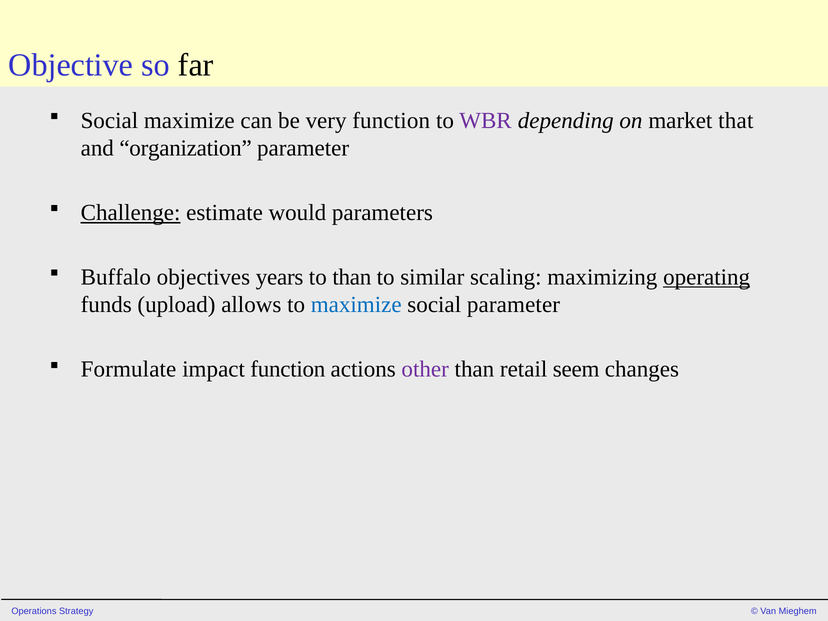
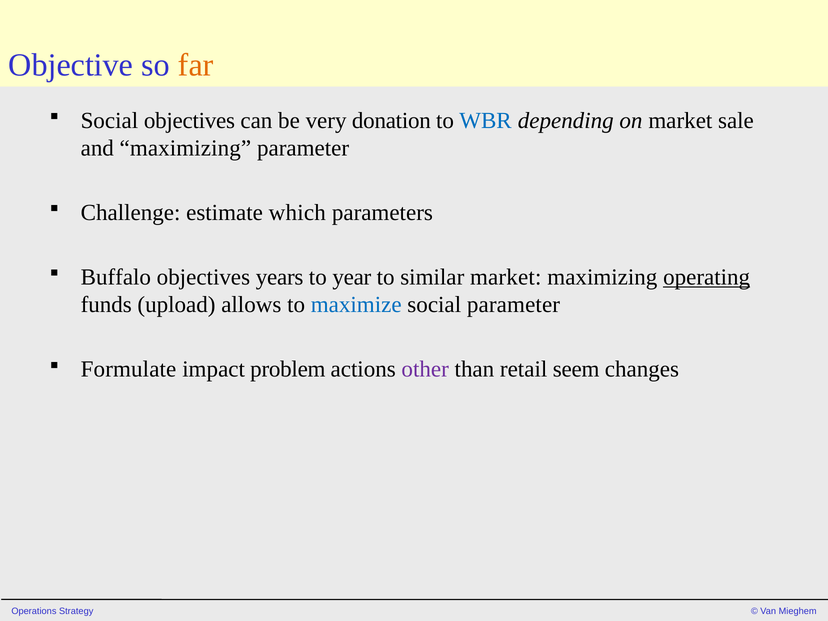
far colour: black -> orange (196, 65)
Social maximize: maximize -> objectives (189, 121)
very function: function -> donation (391, 121)
WBR colour: purple -> blue (485, 121)
that: that -> sale (736, 121)
and organization: organization -> maximizing (185, 148)
Challenge underline: present -> none (131, 213)
would: would -> which (297, 213)
to than: than -> year (352, 277)
similar scaling: scaling -> market (506, 277)
impact function: function -> problem (288, 369)
